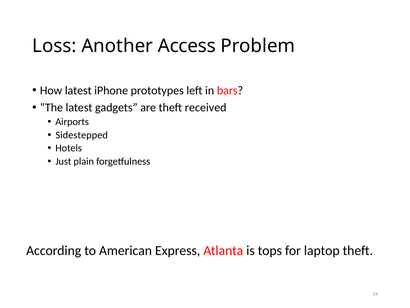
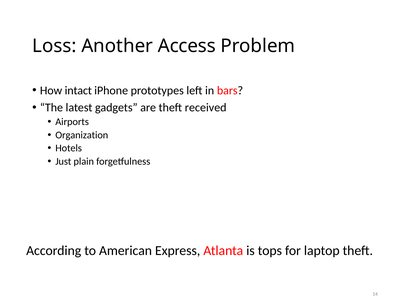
How latest: latest -> intact (78, 90)
Sidestepped: Sidestepped -> Organization (82, 135)
